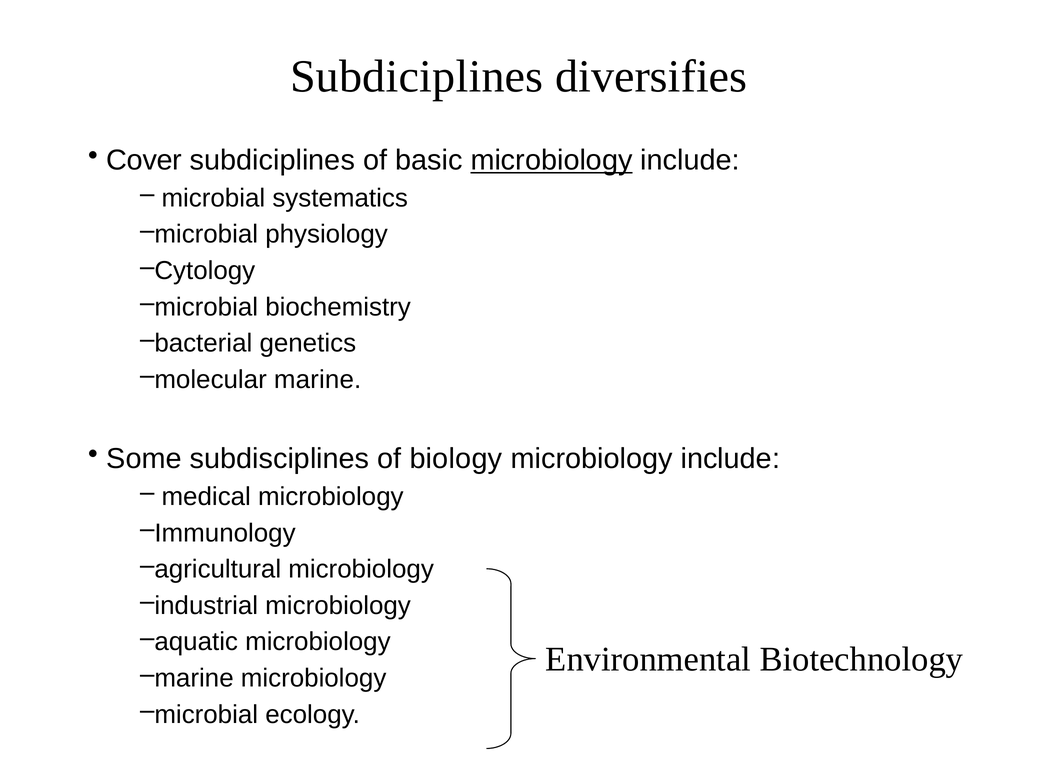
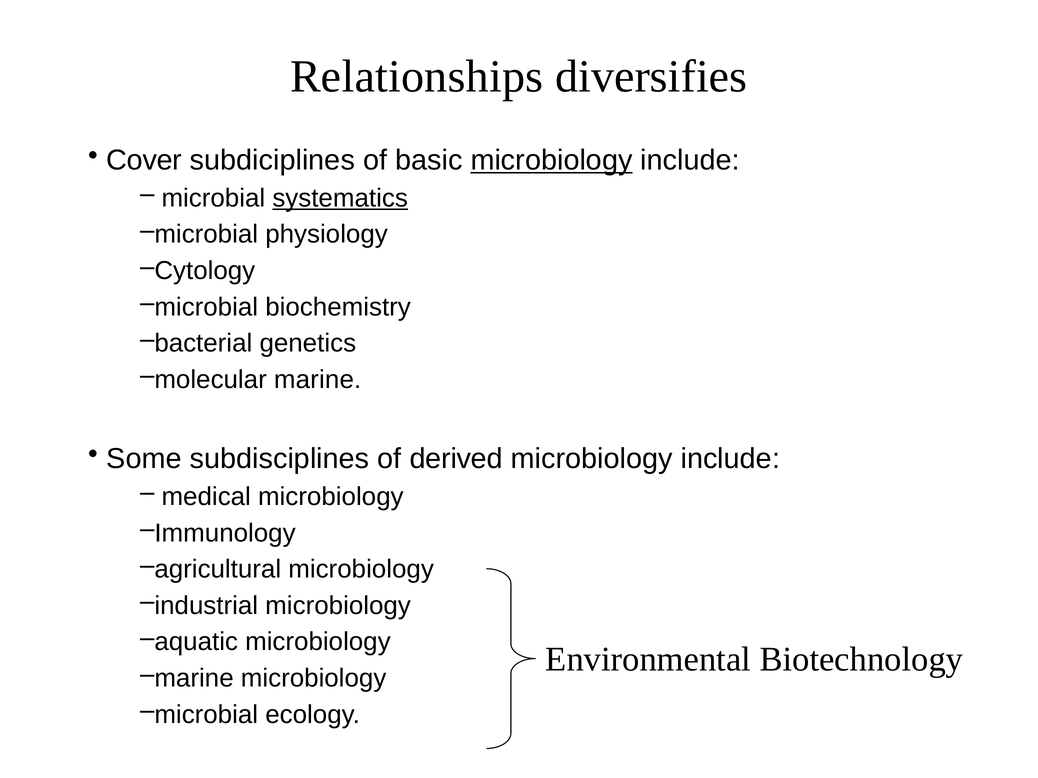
Subdiciplines: Subdiciplines -> Relationships (417, 77)
systematics underline: none -> present (340, 198)
biology: biology -> derived (456, 459)
